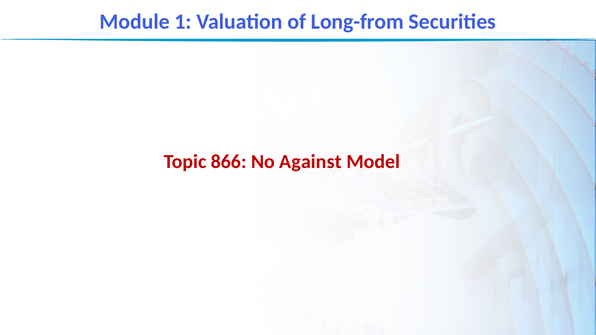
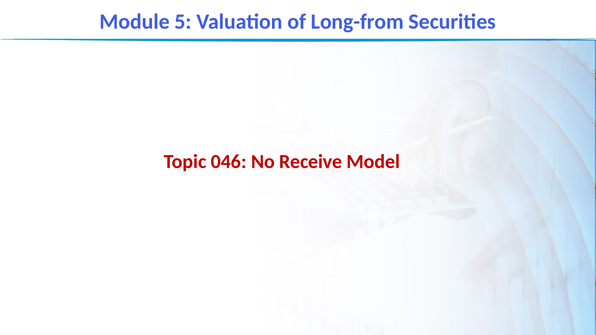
1: 1 -> 5 (183, 22)
866: 866 -> 046 (229, 162)
Against: Against -> Receive (311, 162)
